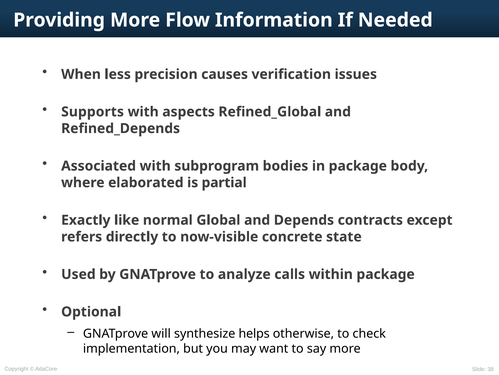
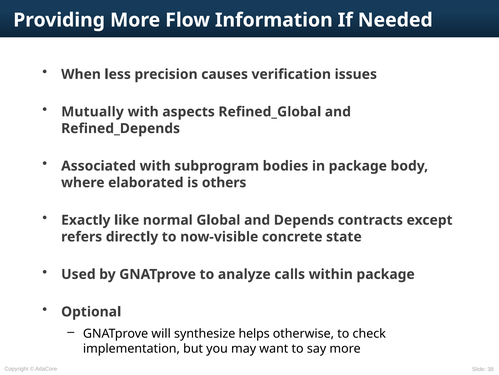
Supports: Supports -> Mutually (93, 112)
partial: partial -> others (224, 182)
